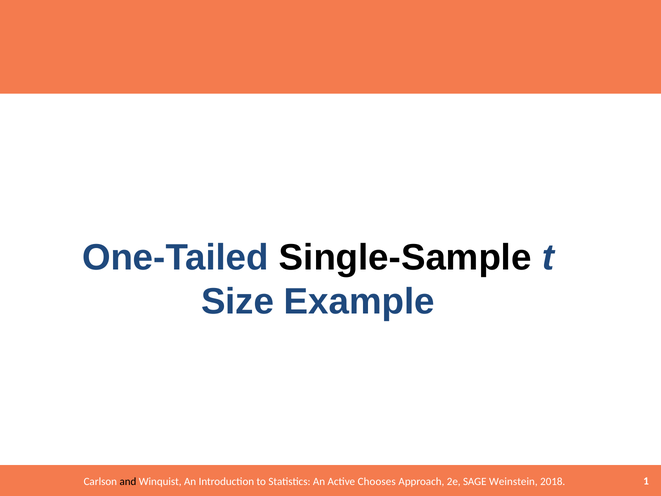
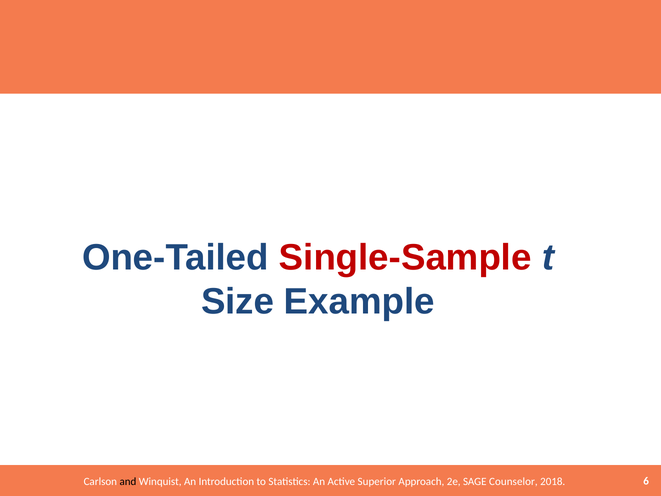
Single-Sample colour: black -> red (405, 258)
Chooses: Chooses -> Superior (377, 481)
Weinstein: Weinstein -> Counselor (513, 481)
1: 1 -> 6 (646, 481)
